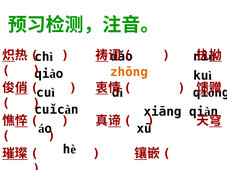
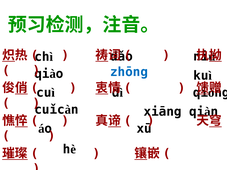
zhōng colour: orange -> blue (129, 72)
